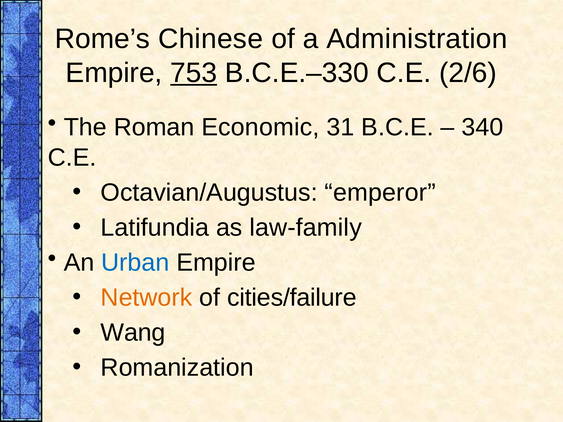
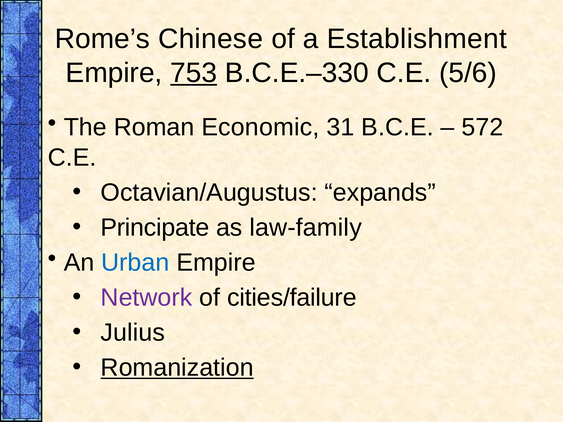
Administration: Administration -> Establishment (417, 39)
2/6: 2/6 -> 5/6 (468, 73)
340: 340 -> 572 (482, 127)
emperor: emperor -> expands (380, 193)
Latifundia: Latifundia -> Principate (155, 228)
Network colour: orange -> purple (147, 298)
Wang: Wang -> Julius (133, 333)
Romanization underline: none -> present (177, 368)
